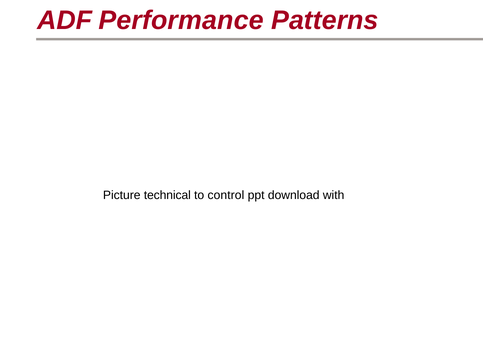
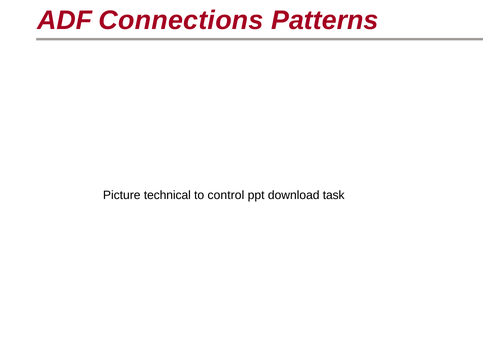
Performance: Performance -> Connections (181, 20)
with: with -> task (334, 195)
